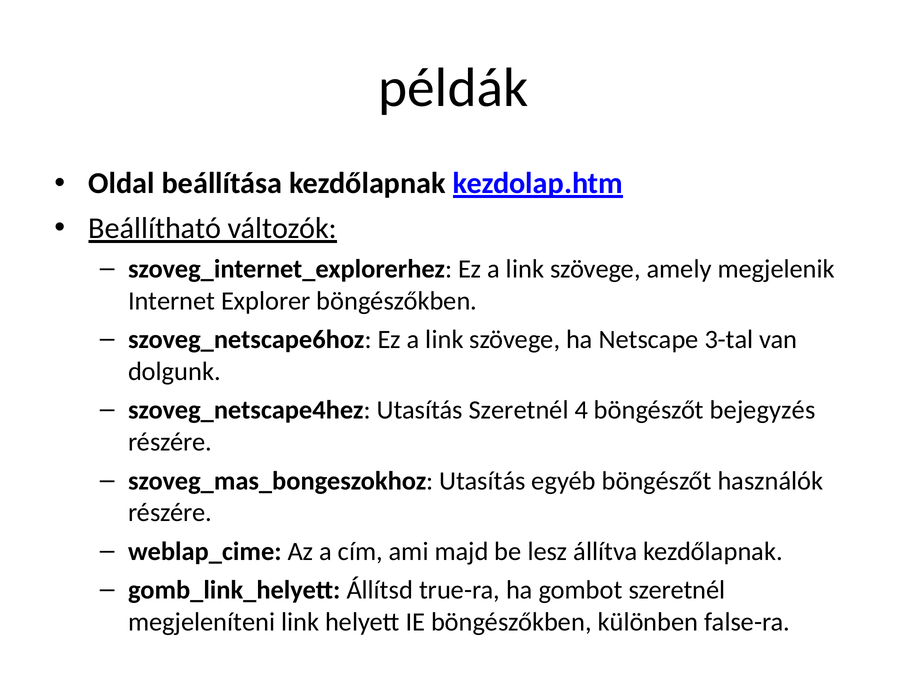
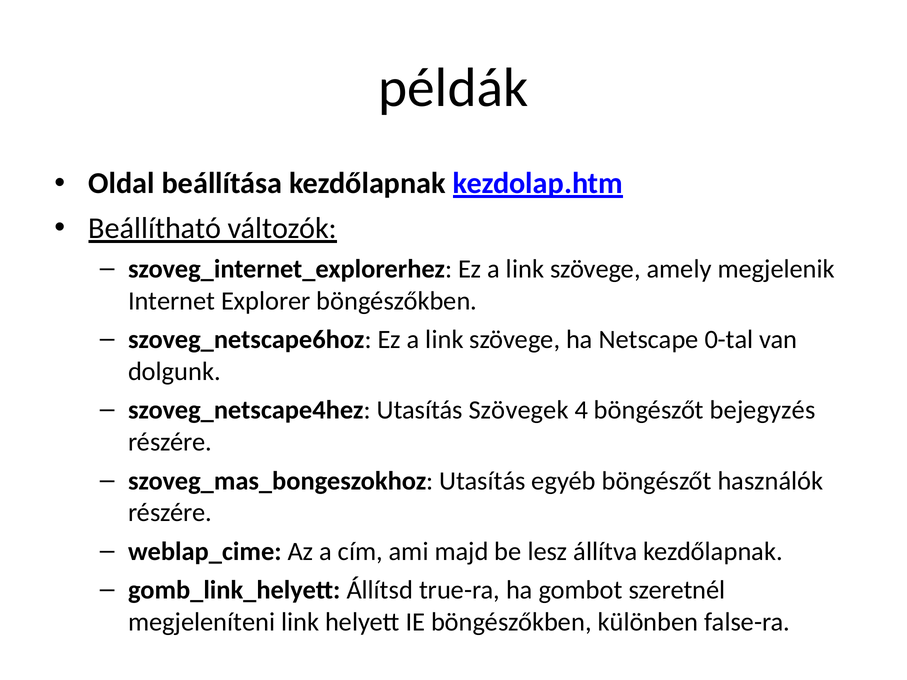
3-tal: 3-tal -> 0-tal (729, 340)
Utasítás Szeretnél: Szeretnél -> Szövegek (519, 410)
